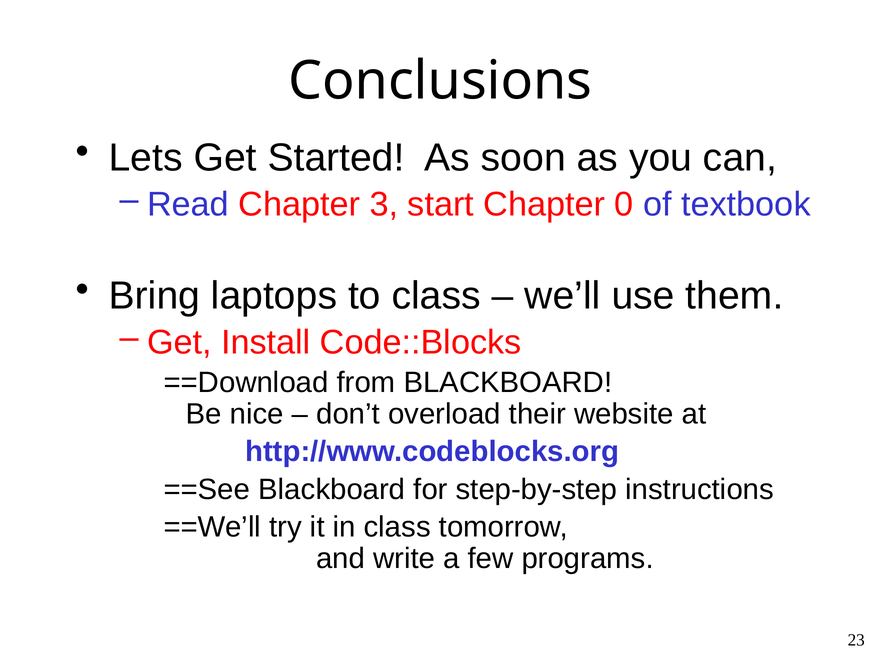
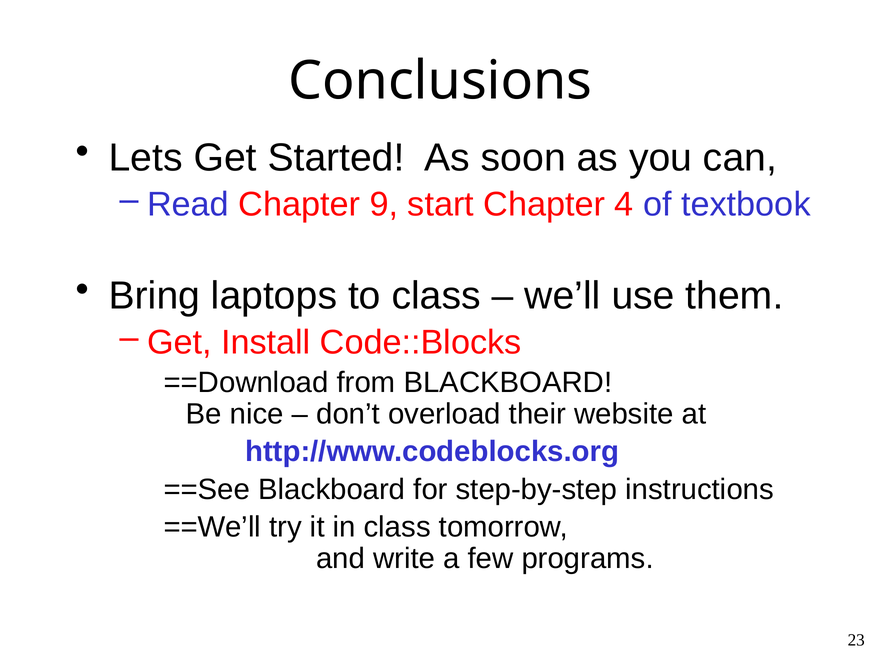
3: 3 -> 9 (384, 204)
0: 0 -> 4 (624, 204)
